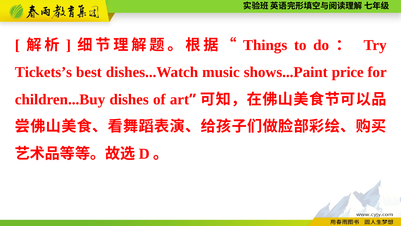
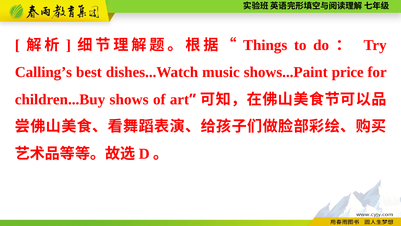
Tickets’s: Tickets’s -> Calling’s (43, 72)
dishes: dishes -> shows (129, 99)
